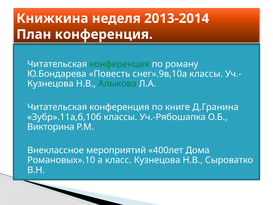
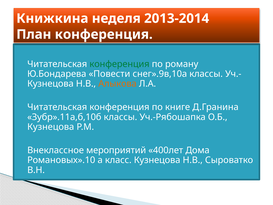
Повесть: Повесть -> Повести (109, 74)
Алыкова colour: green -> orange (117, 84)
Викторина: Викторина -> Кузнецова (51, 127)
